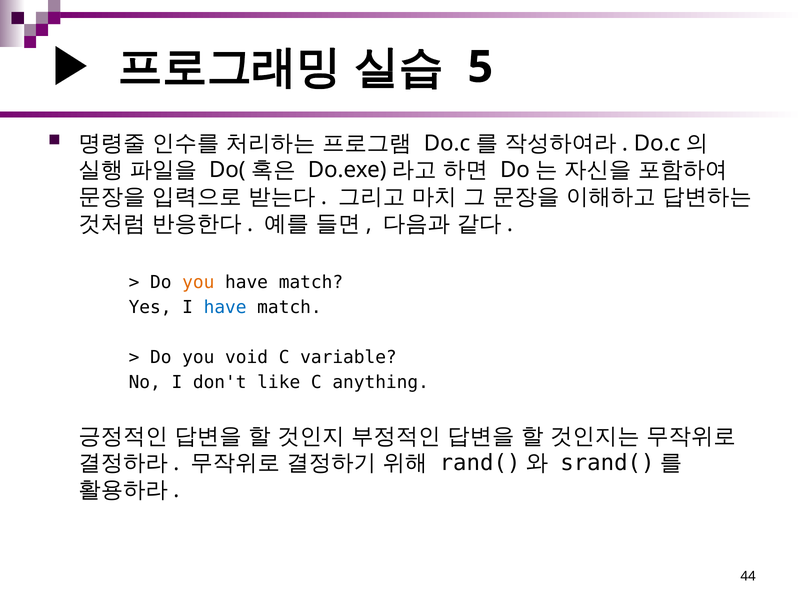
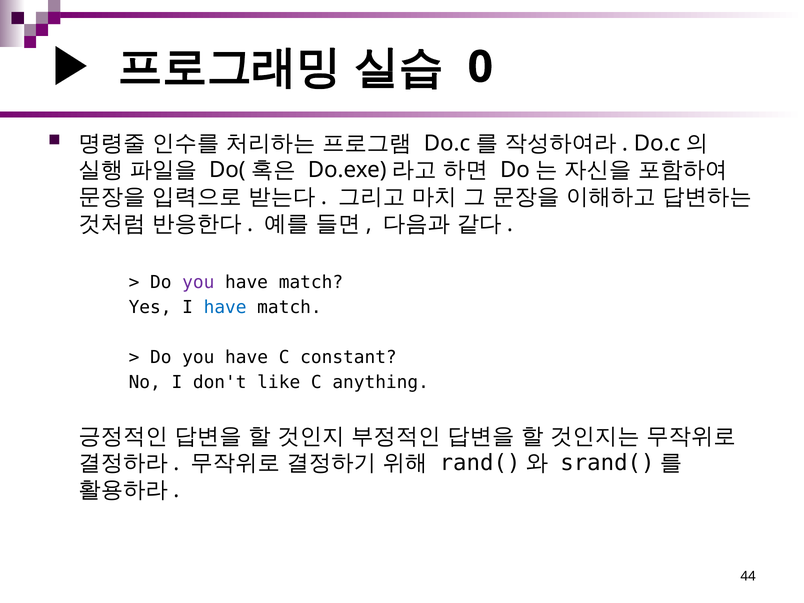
5: 5 -> 0 (480, 67)
you colour: orange -> purple (198, 282)
void: void -> have (247, 357)
variable: variable -> constant (348, 357)
